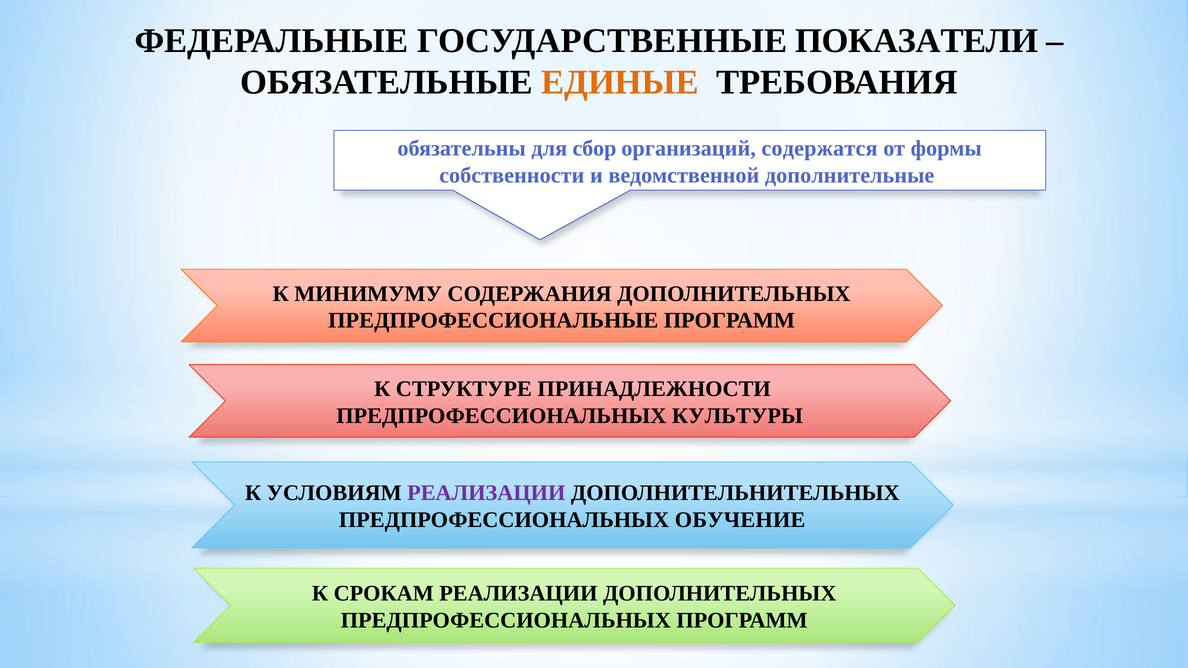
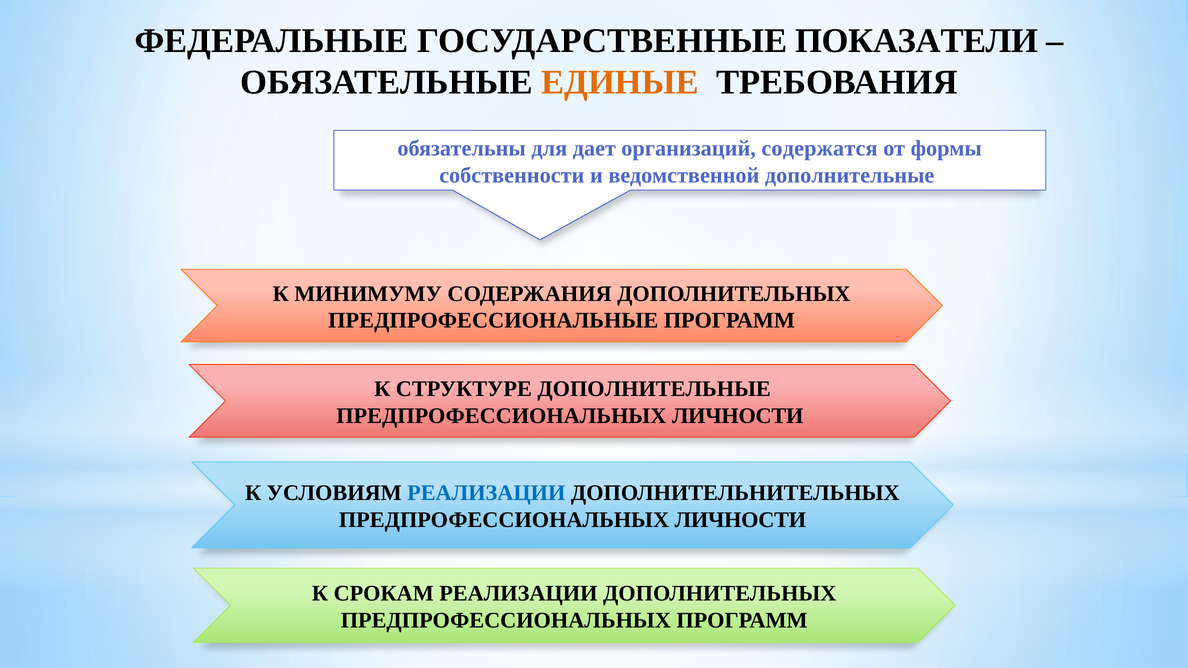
сбор: сбор -> дает (594, 149)
СТРУКТУРЕ ПРИНАДЛЕЖНОСТИ: ПРИНАДЛЕЖНОСТИ -> ДОПОЛНИТЕЛЬНЫЕ (654, 389)
КУЛЬТУРЫ: КУЛЬТУРЫ -> ЛИЧНОСТИ (738, 416)
РЕАЛИЗАЦИИ colour: purple -> blue (486, 493)
ОБУЧЕНИЕ: ОБУЧЕНИЕ -> ЛИЧНОСТИ (740, 520)
